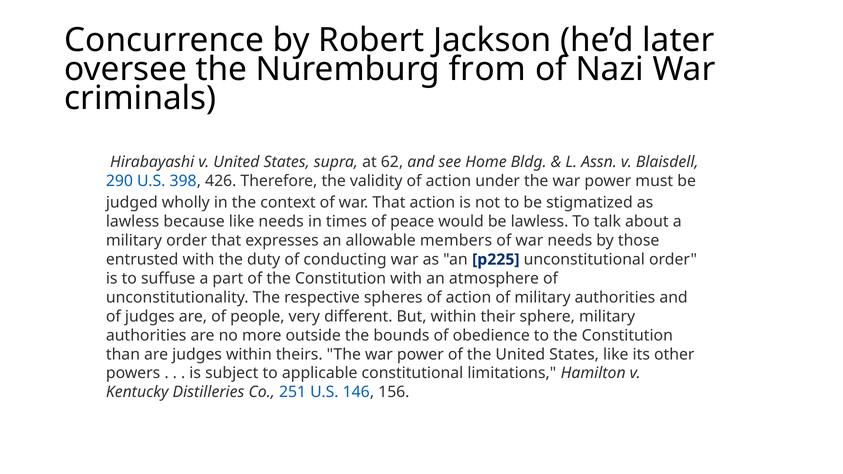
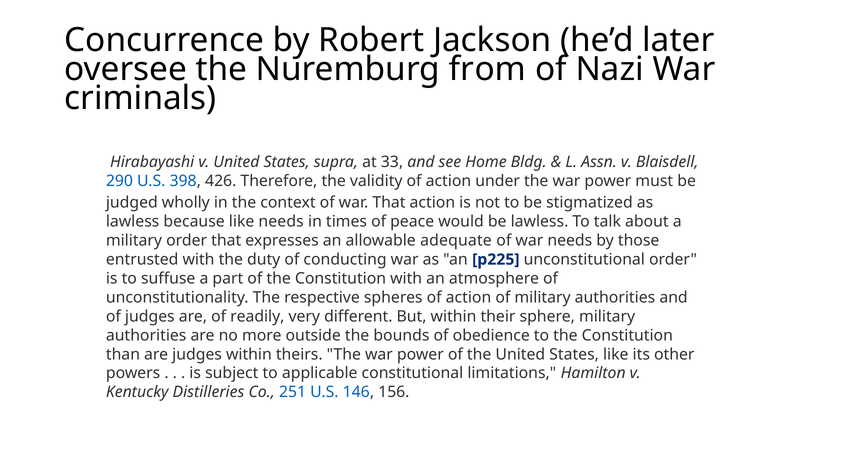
62: 62 -> 33 (392, 162)
members: members -> adequate (456, 241)
people: people -> readily (257, 317)
